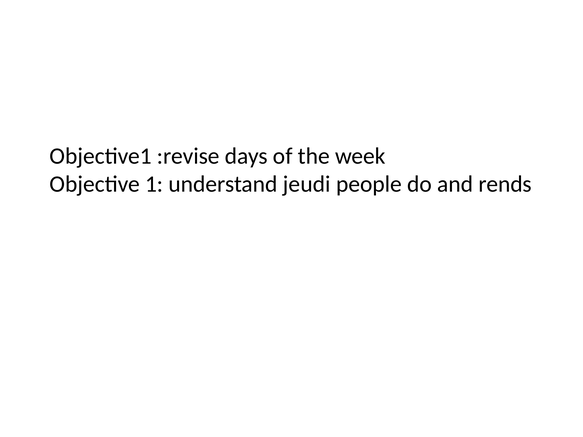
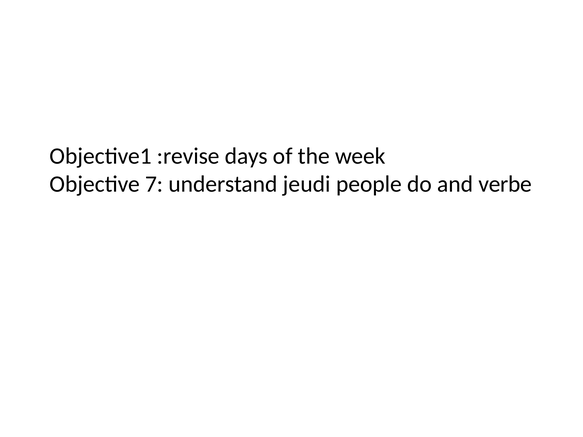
1: 1 -> 7 (154, 184)
rends: rends -> verbe (505, 184)
